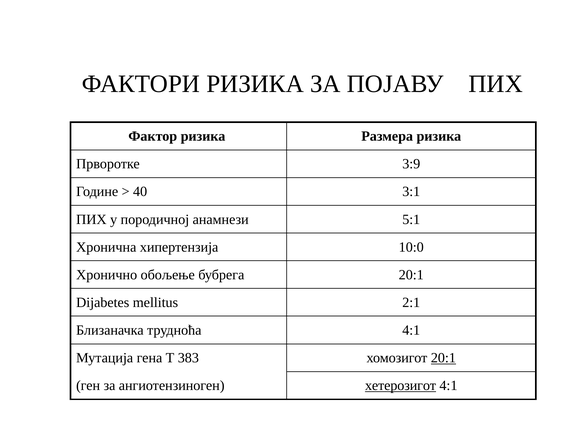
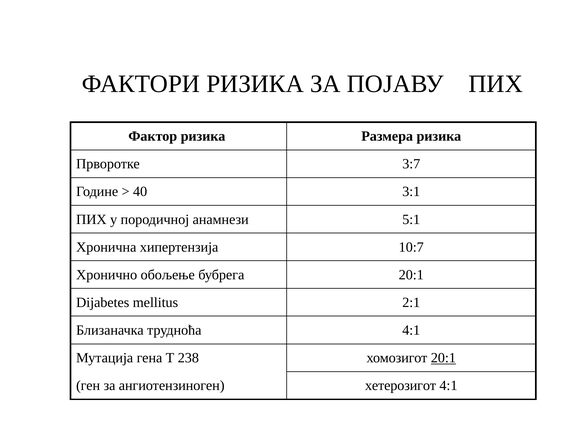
3:9: 3:9 -> 3:7 (411, 164)
10:0: 10:0 -> 10:7 (411, 247)
383: 383 -> 238 (188, 358)
хетерозигот underline: present -> none (401, 386)
